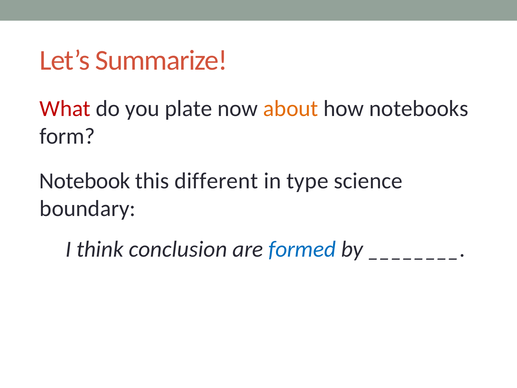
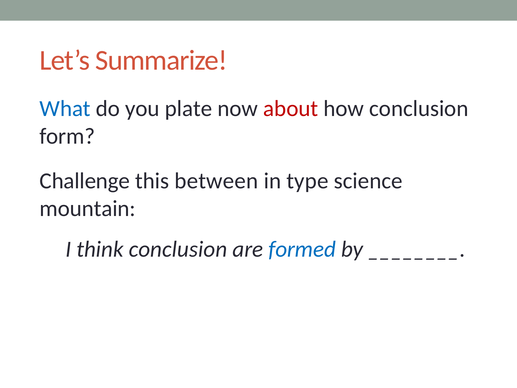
What colour: red -> blue (65, 108)
about colour: orange -> red (291, 108)
how notebooks: notebooks -> conclusion (419, 108)
Notebook: Notebook -> Challenge (85, 181)
different: different -> between (216, 181)
boundary: boundary -> mountain (88, 208)
